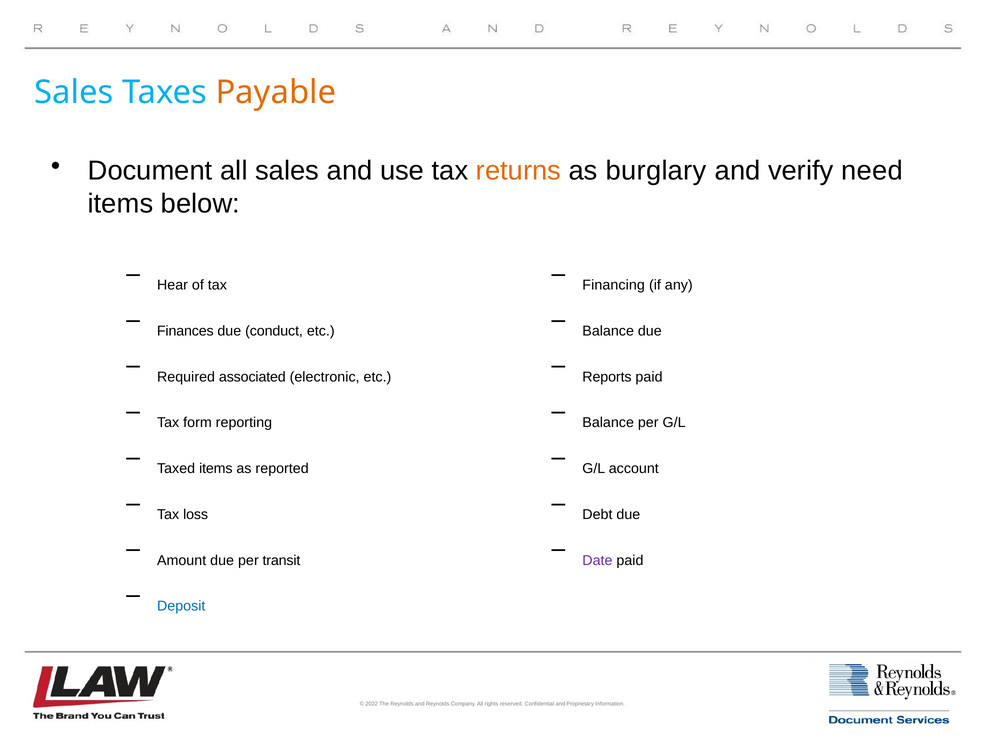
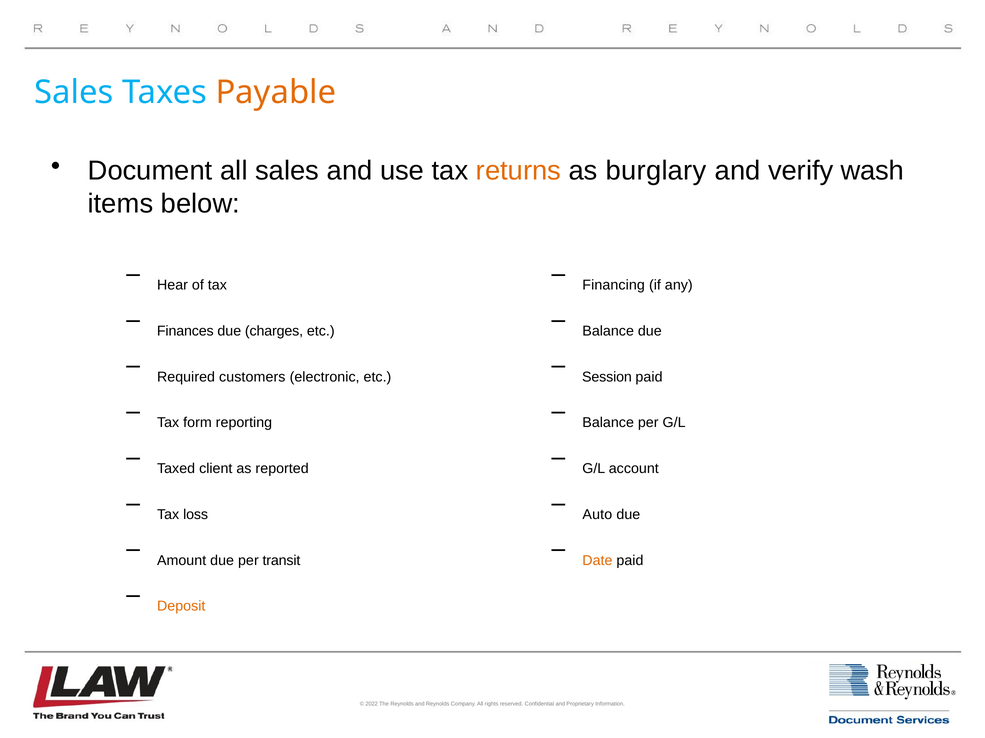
need: need -> wash (872, 171)
conduct: conduct -> charges (274, 331)
associated: associated -> customers (252, 377)
Reports: Reports -> Session (607, 377)
Taxed items: items -> client (216, 469)
Debt: Debt -> Auto (597, 515)
Date colour: purple -> orange (597, 561)
Deposit colour: blue -> orange (181, 607)
